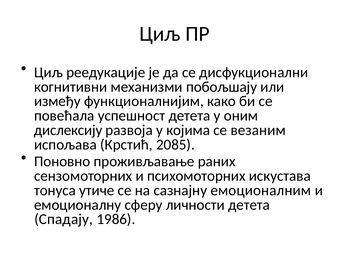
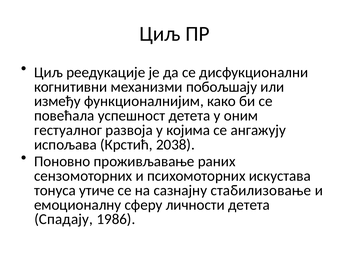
дислексију: дислексију -> гестуалног (68, 130)
везаним: везаним -> ангажују (258, 130)
2085: 2085 -> 2038 (175, 144)
емоционалним: емоционалним -> стабилизовање (261, 190)
